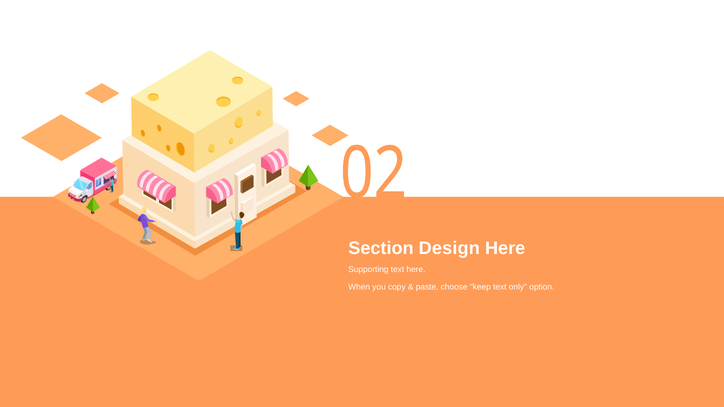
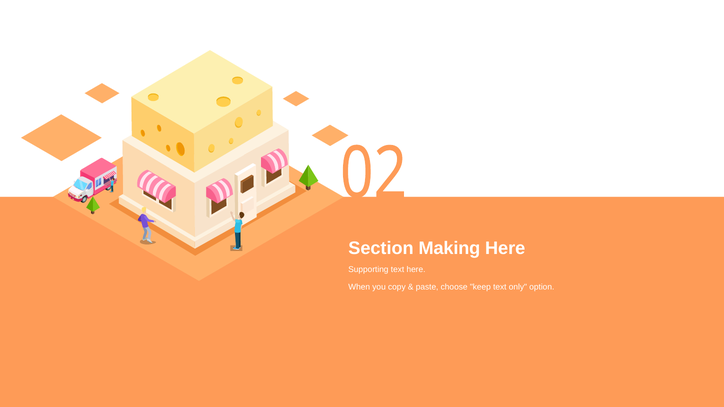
Design: Design -> Making (449, 249)
